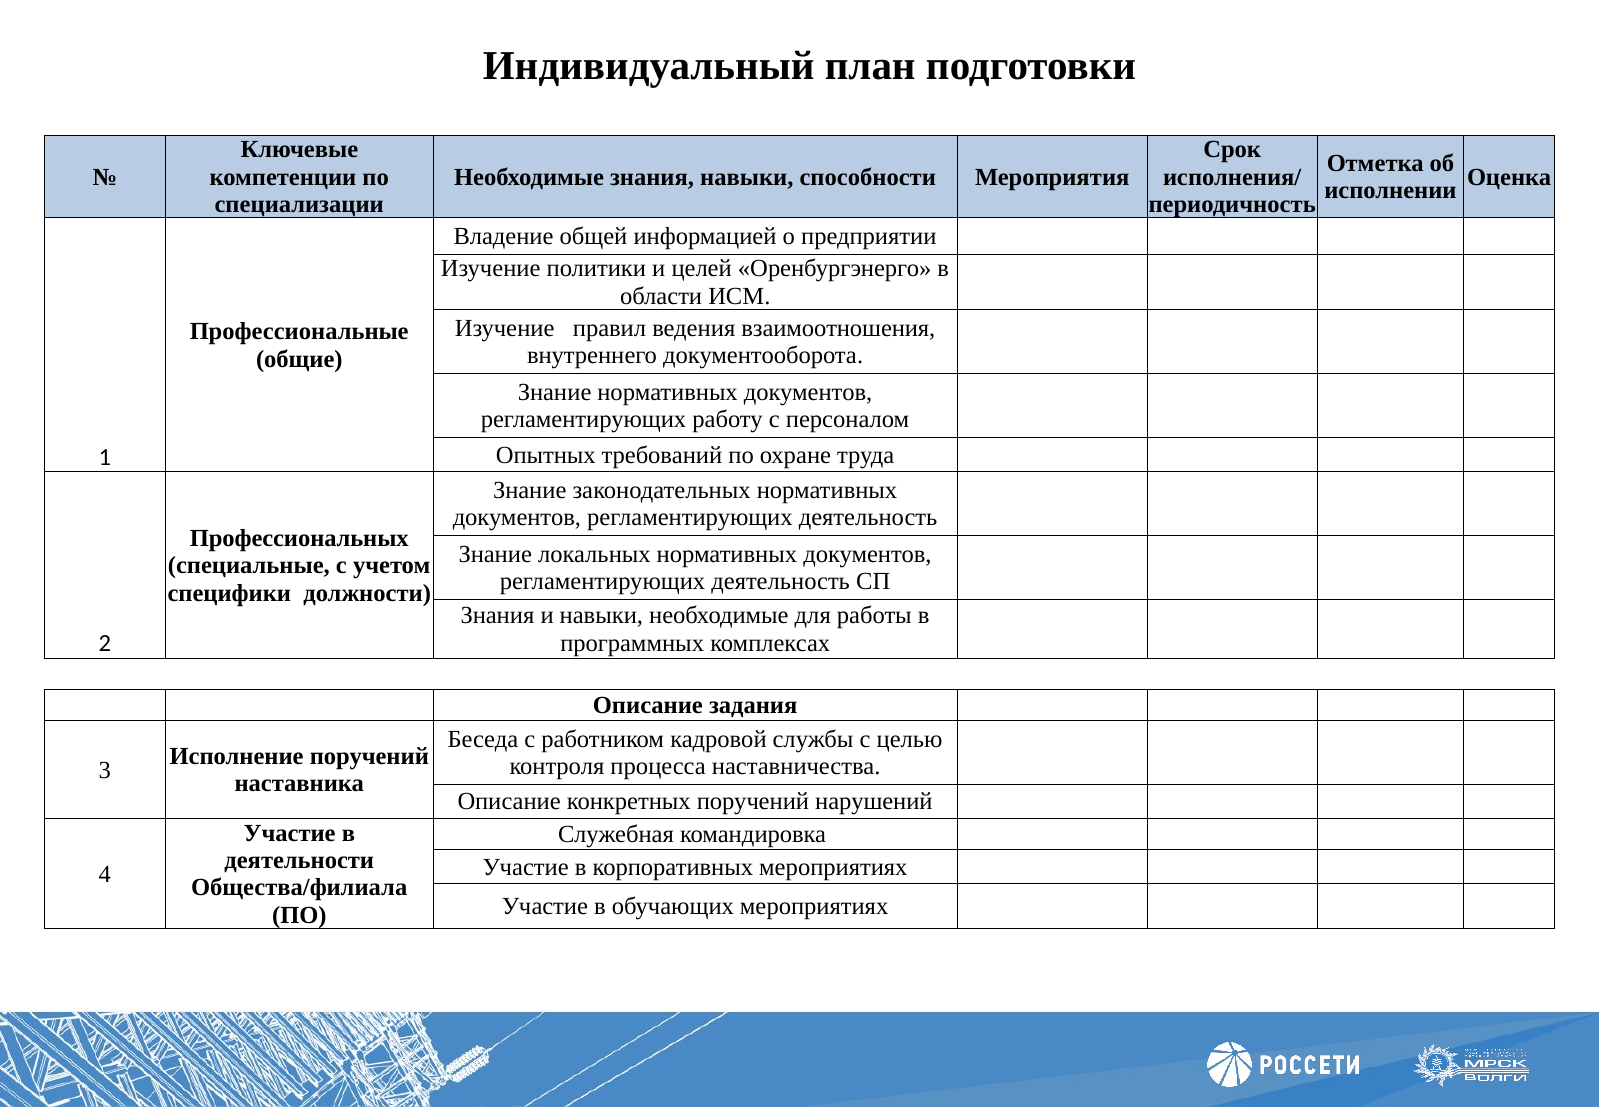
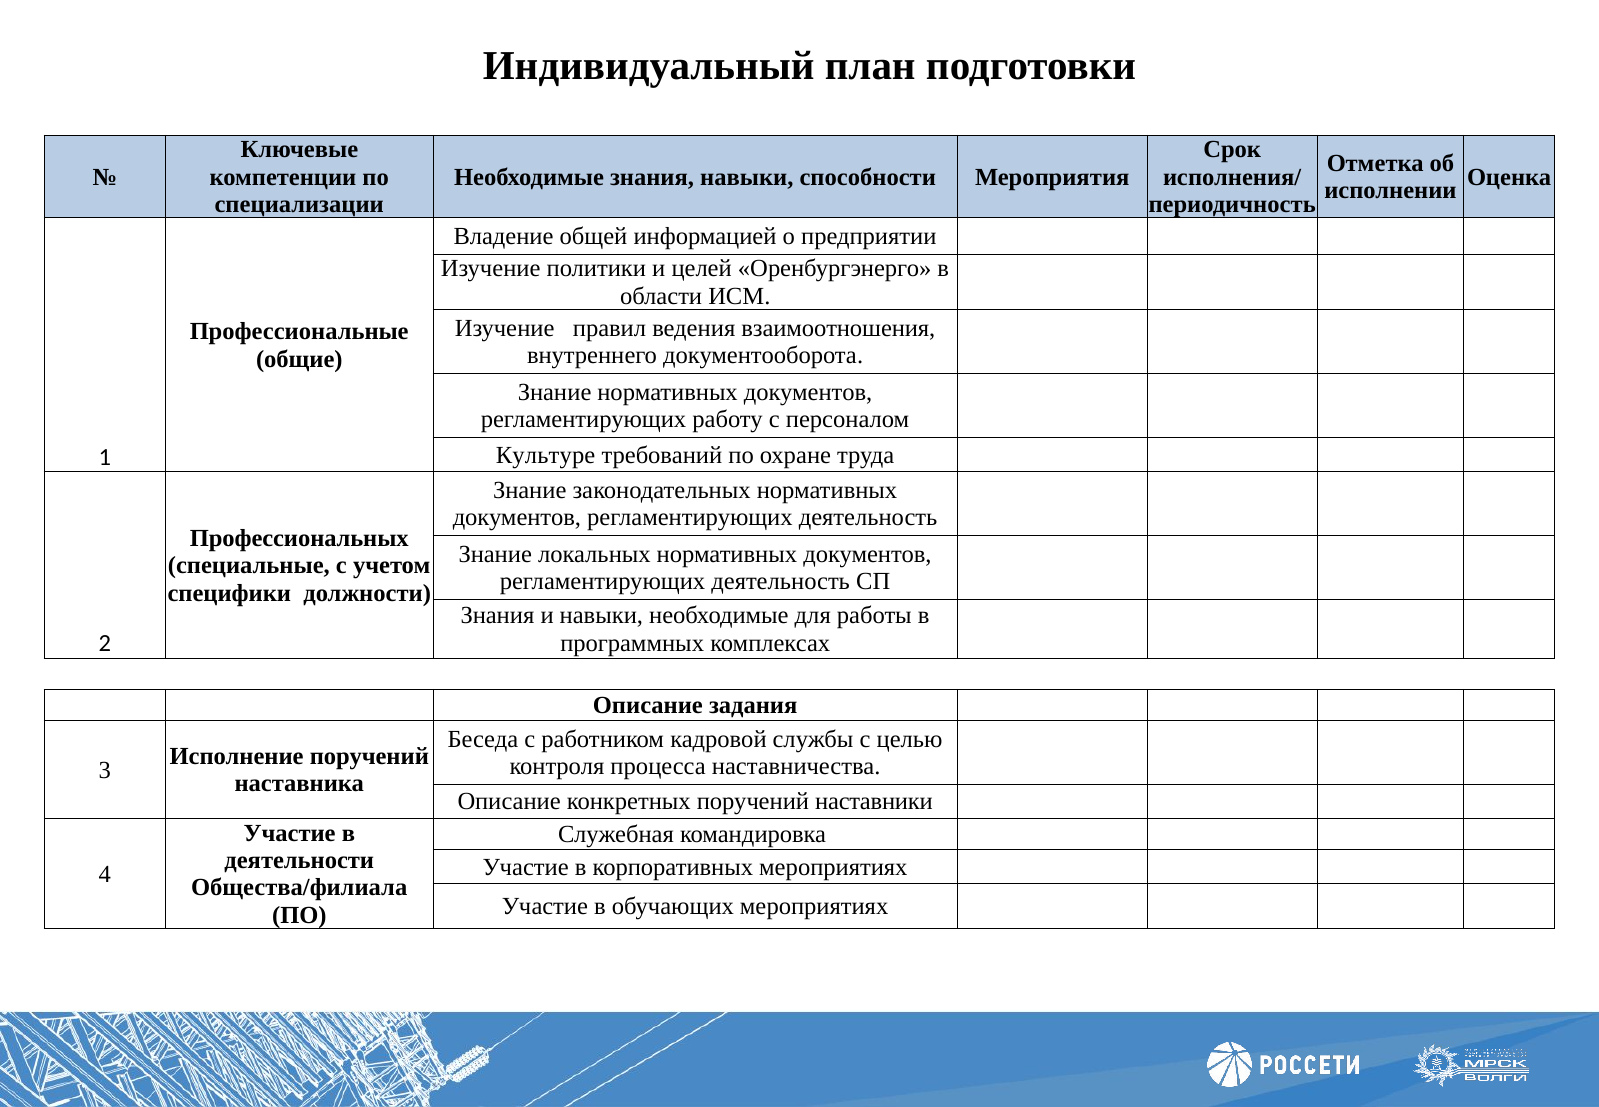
Опытных: Опытных -> Культуре (546, 455)
нарушений: нарушений -> наставники (874, 802)
